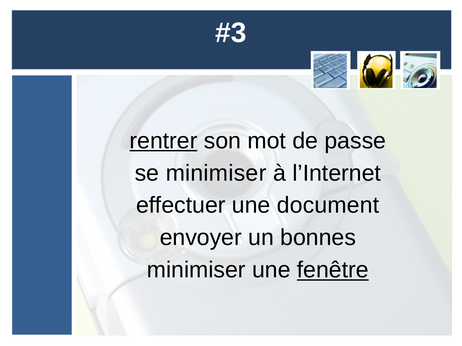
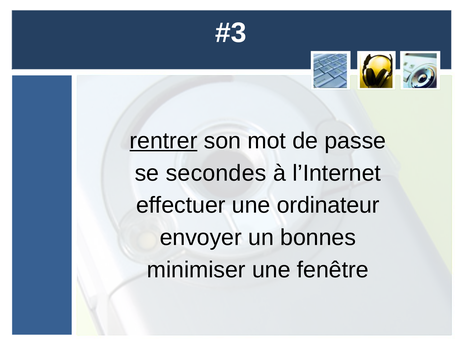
se minimiser: minimiser -> secondes (216, 173)
document: document -> ordinateur (328, 206)
fenêtre underline: present -> none (333, 270)
